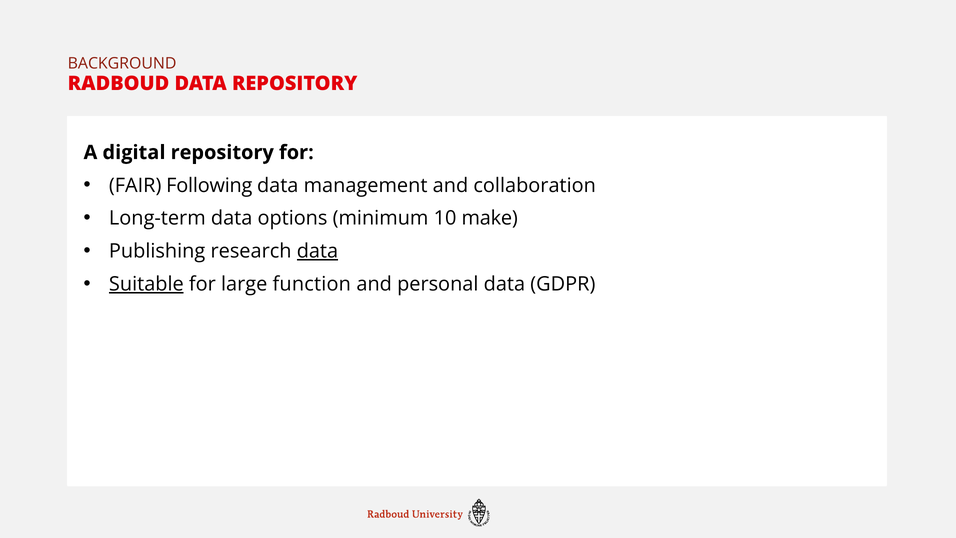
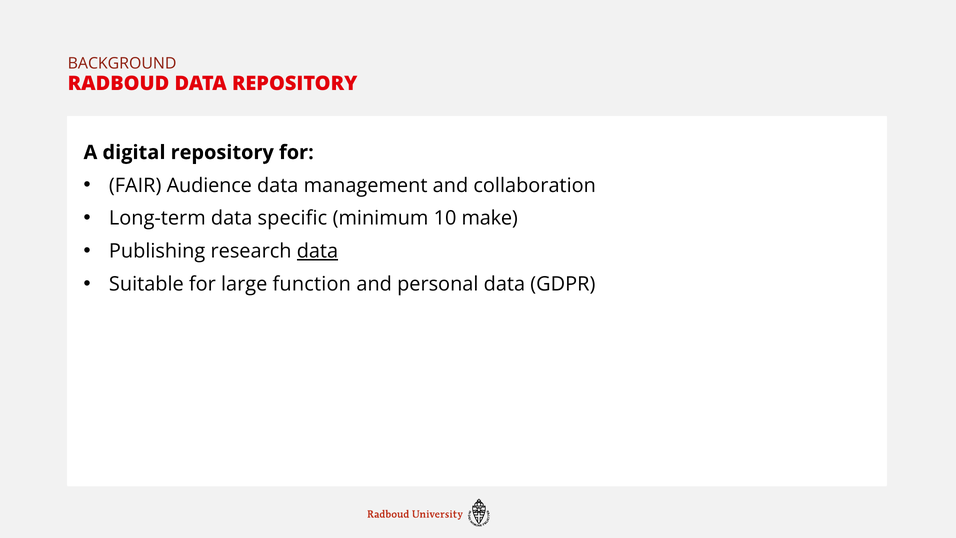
Following: Following -> Audience (209, 185)
options: options -> specific (292, 218)
Suitable underline: present -> none (146, 284)
